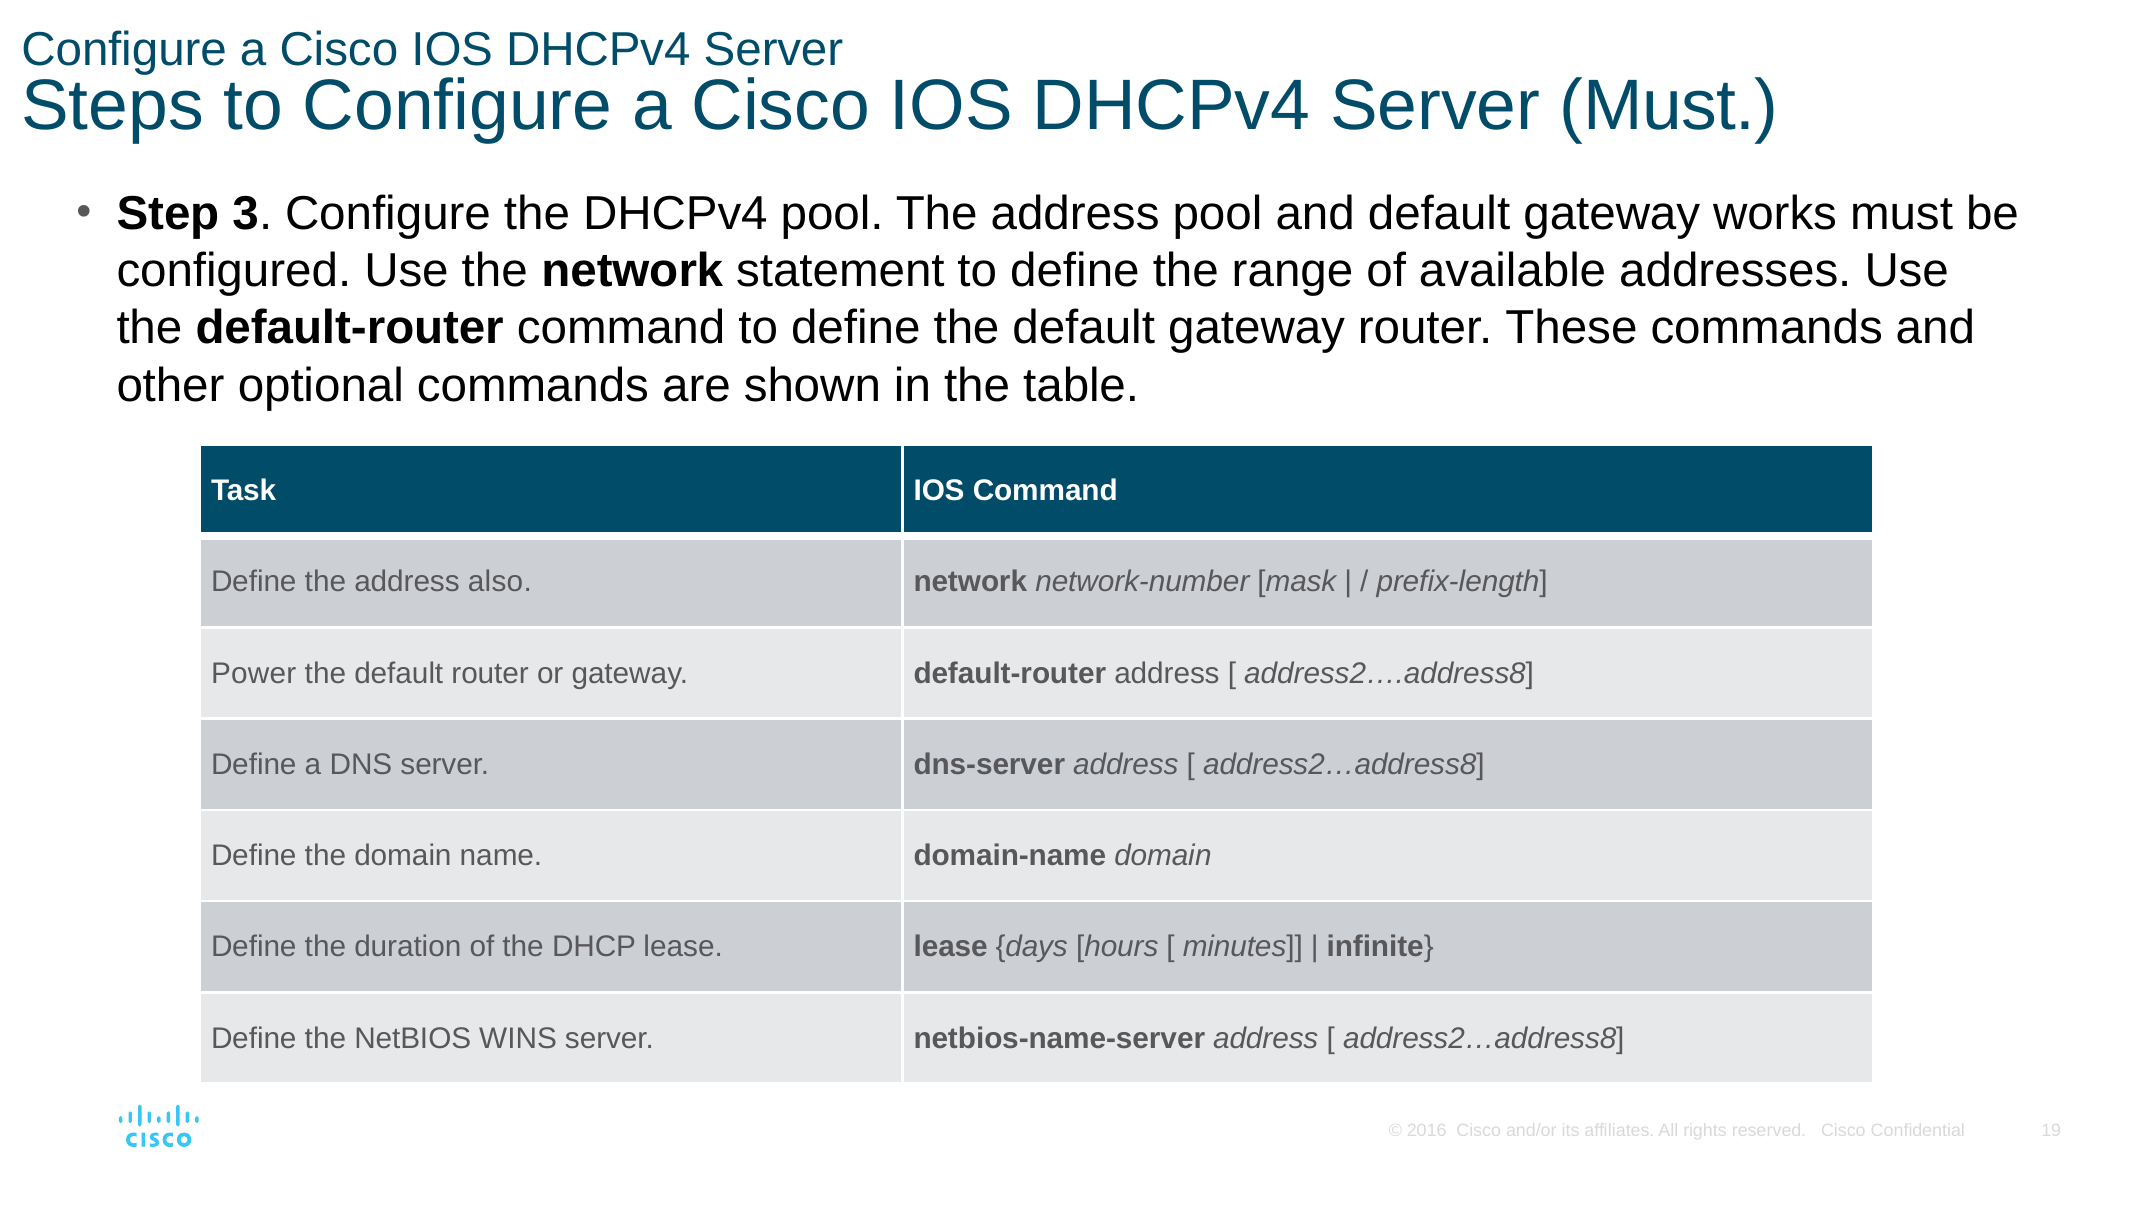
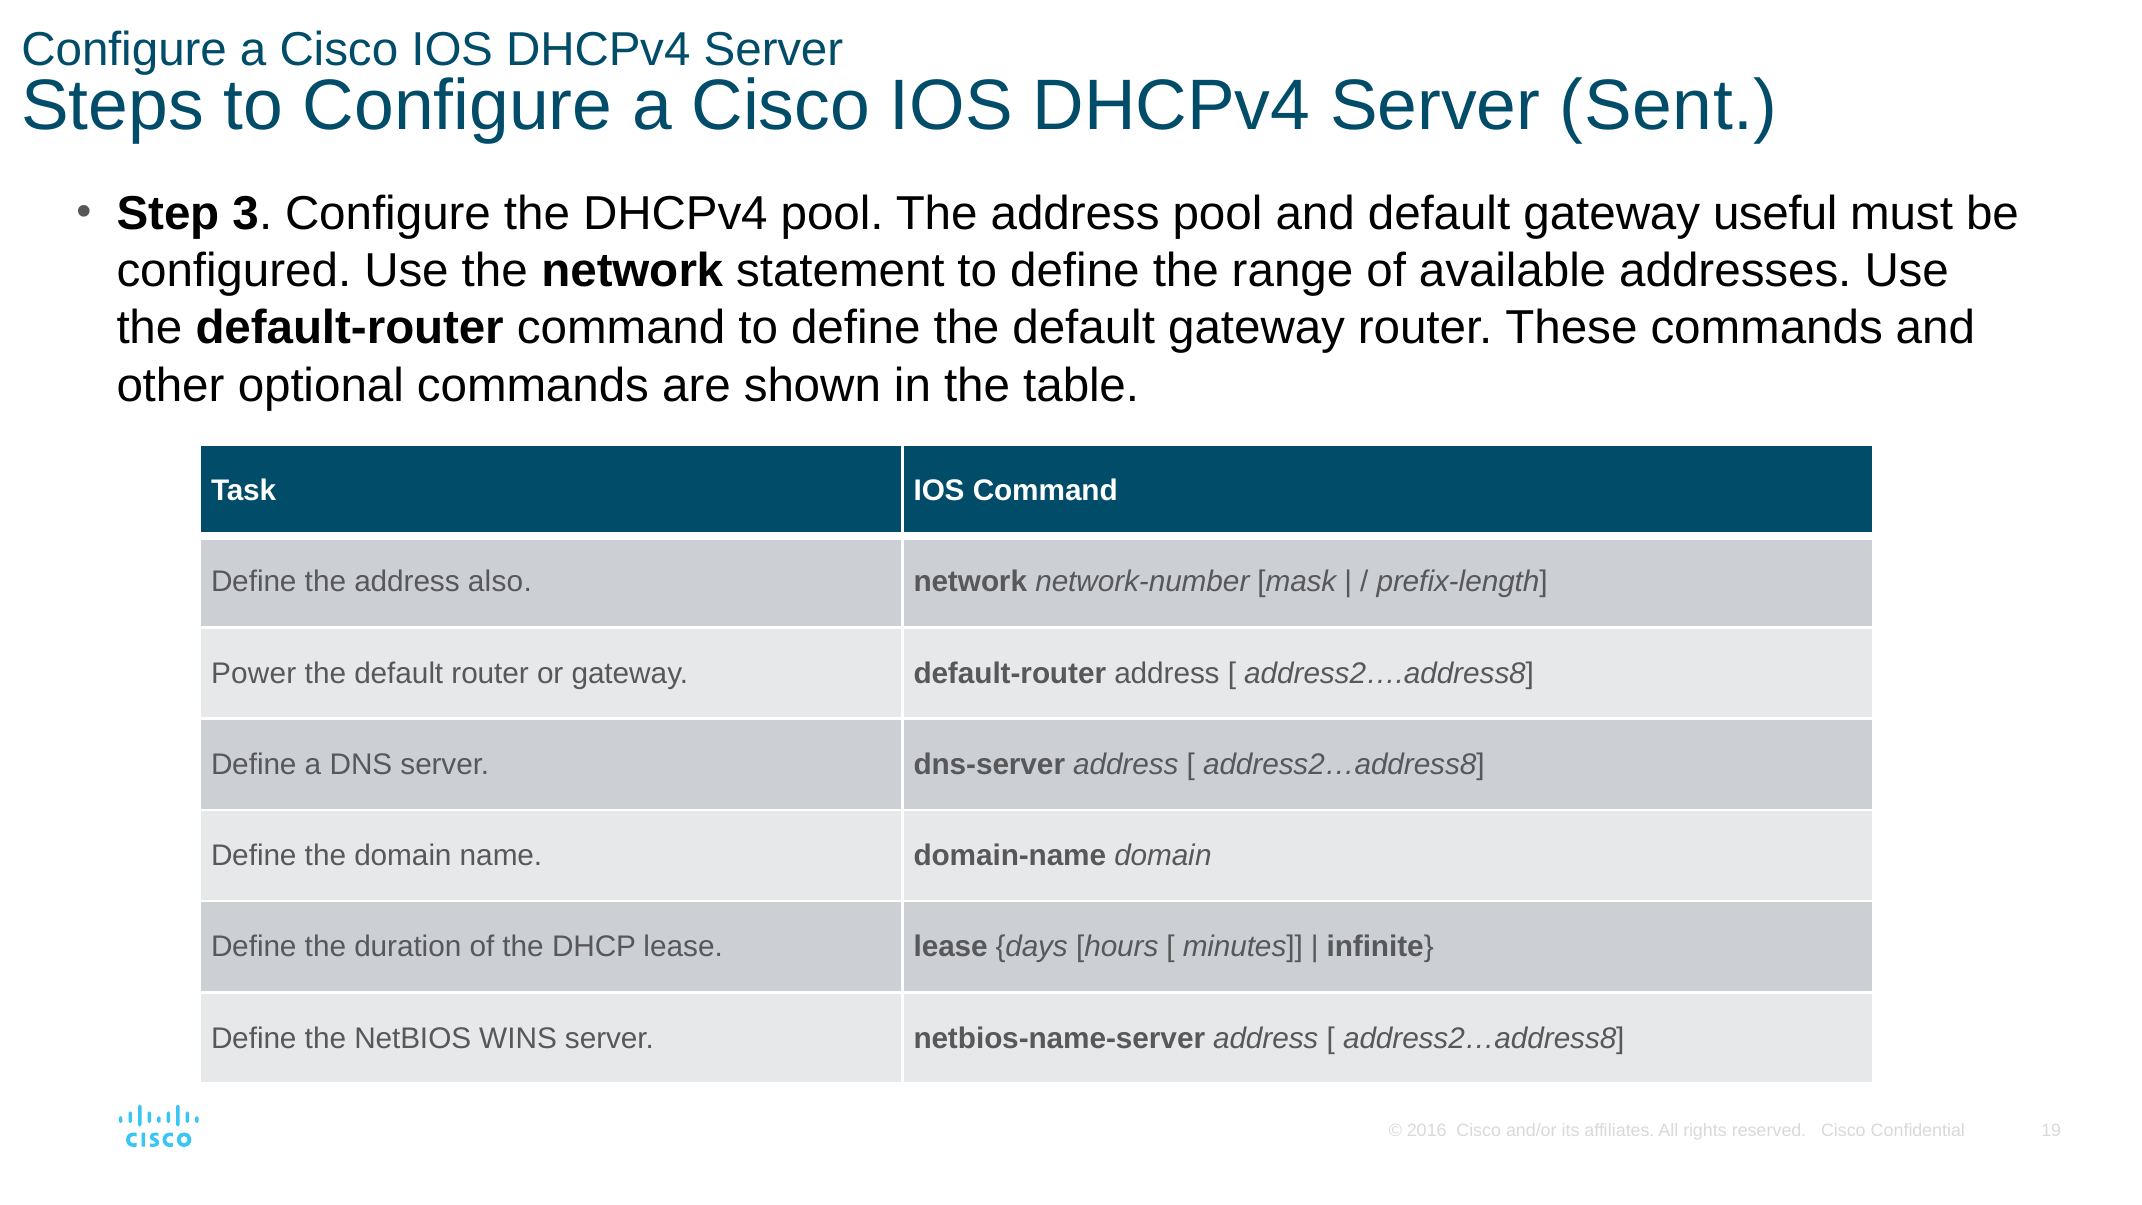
Server Must: Must -> Sent (1669, 105)
works: works -> useful (1775, 214)
